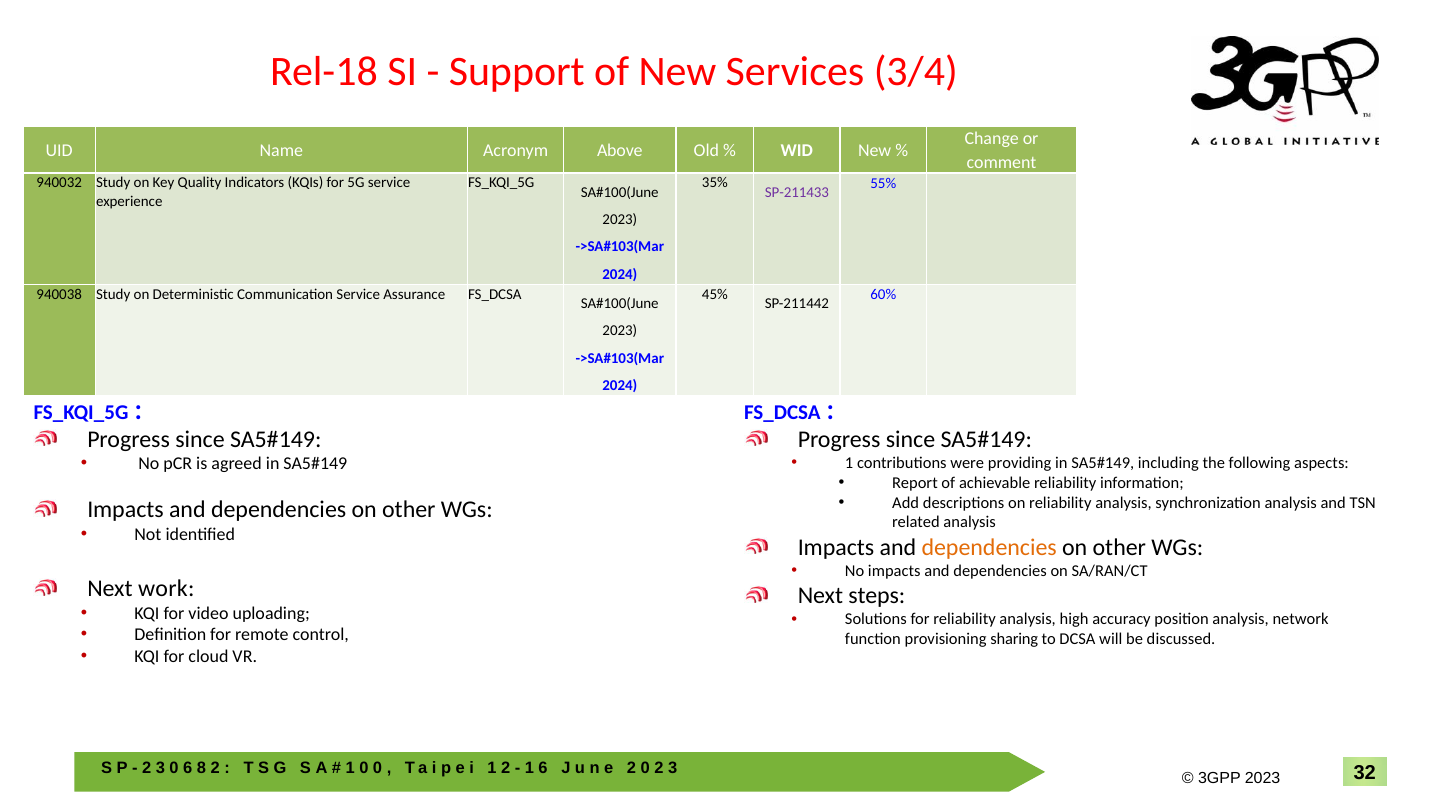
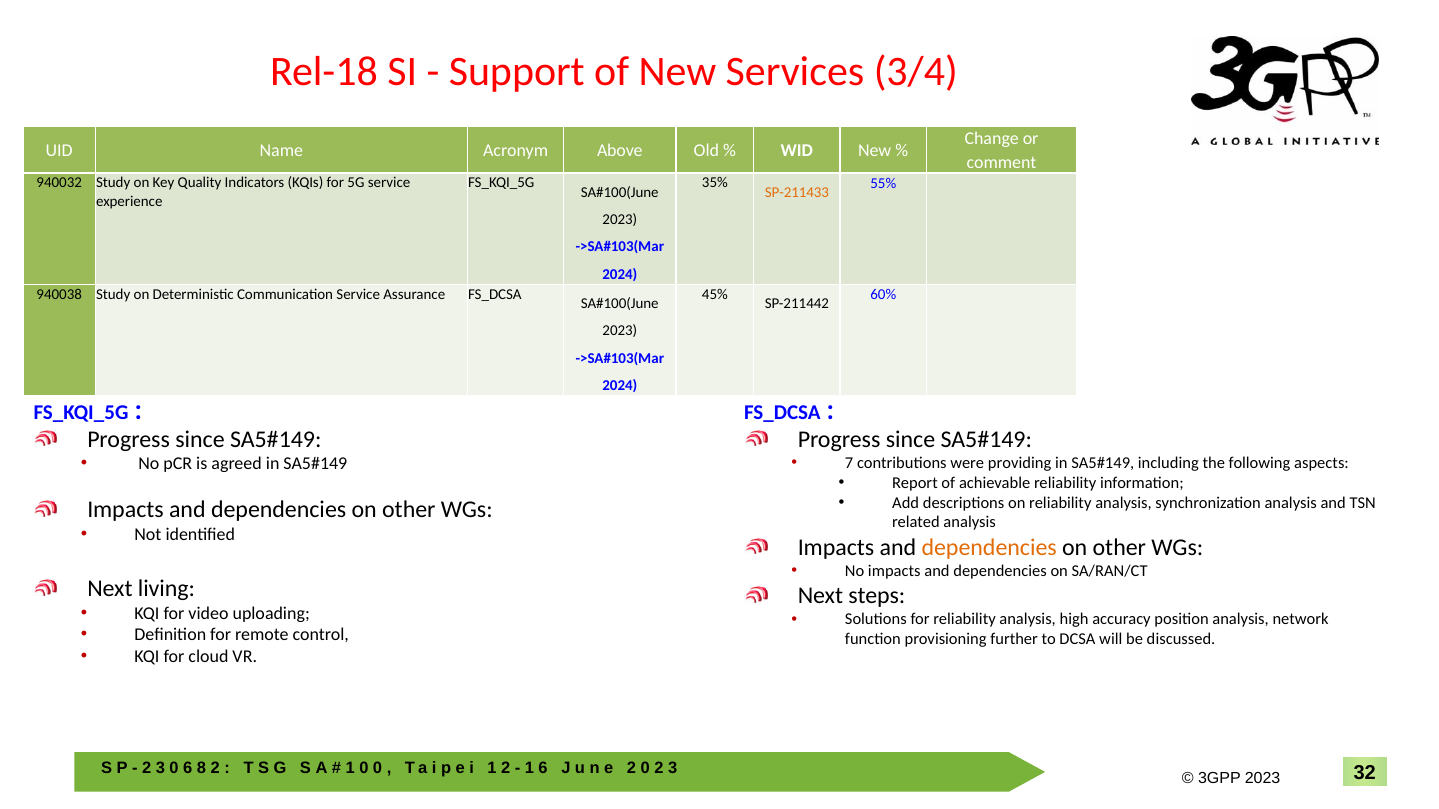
SP-211433 colour: purple -> orange (797, 192)
1: 1 -> 7 (849, 463)
work: work -> living (166, 589)
sharing: sharing -> further (1014, 640)
